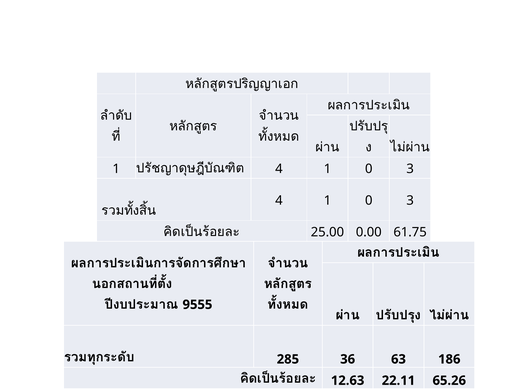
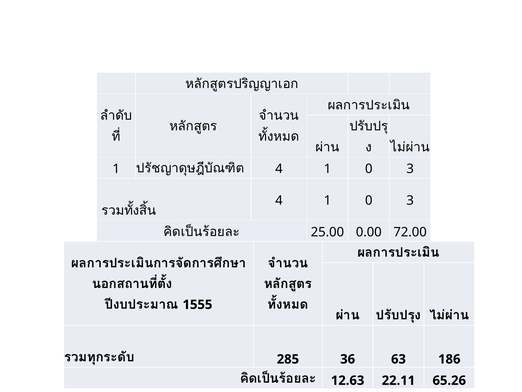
61.75: 61.75 -> 72.00 (410, 232)
9555: 9555 -> 1555 (197, 304)
